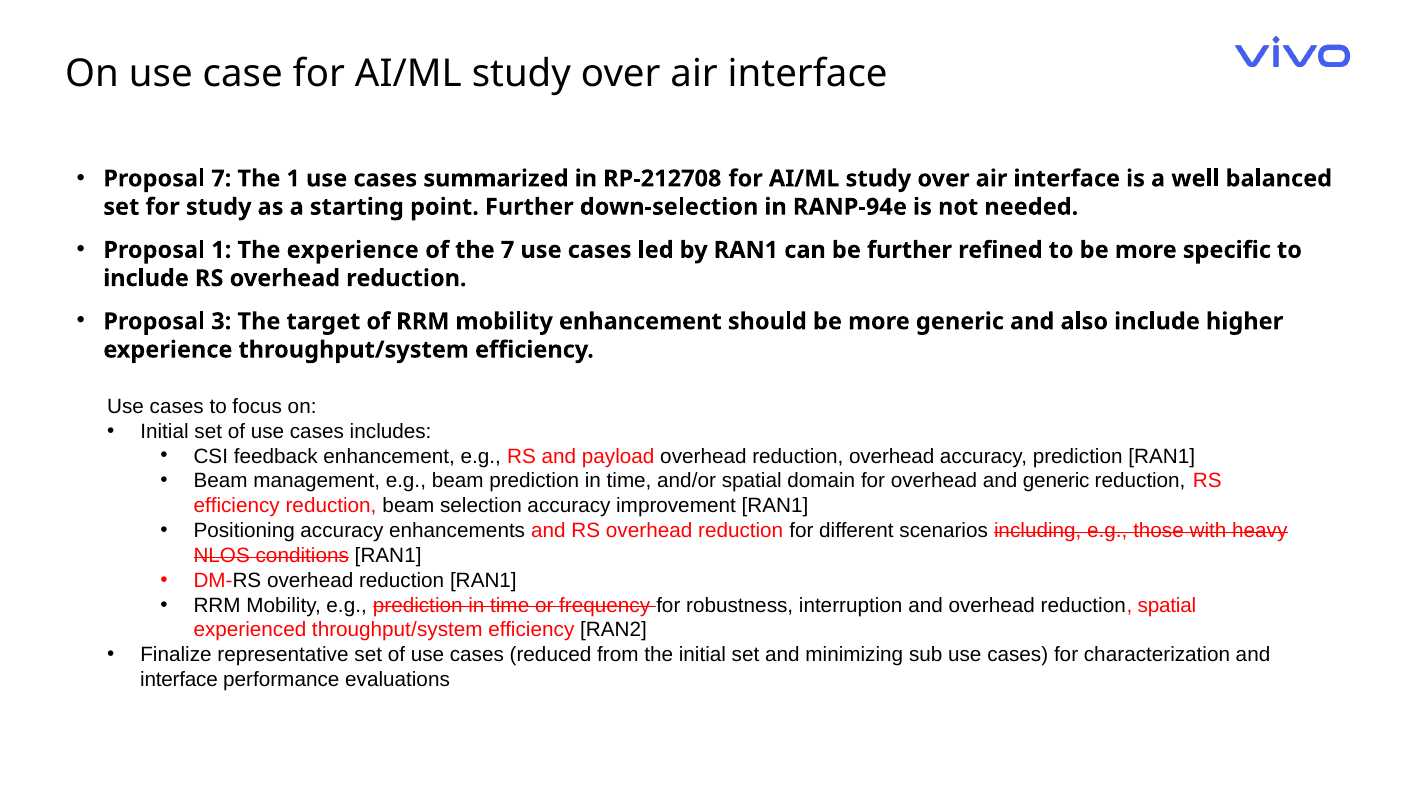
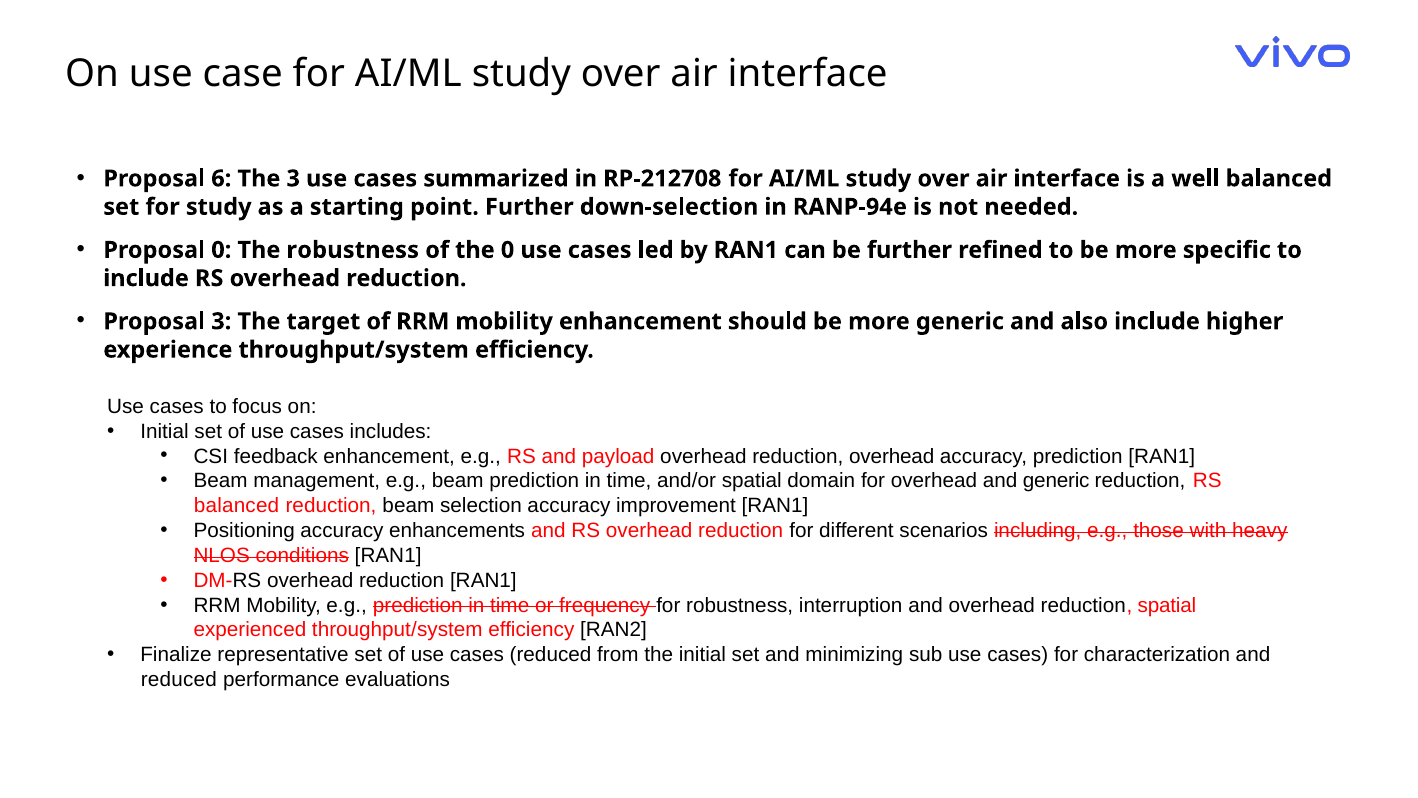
Proposal 7: 7 -> 6 (221, 179)
The 1: 1 -> 3 (293, 179)
Proposal 1: 1 -> 0 (221, 250)
The experience: experience -> robustness (353, 250)
the 7: 7 -> 0 (508, 250)
efficiency: efficiency -> balanced (237, 506)
interface: interface -> reduced (179, 679)
